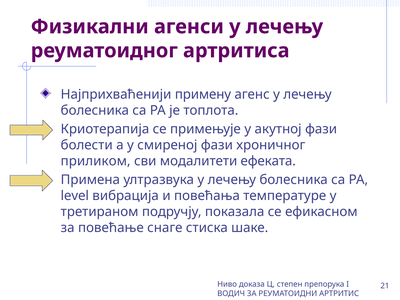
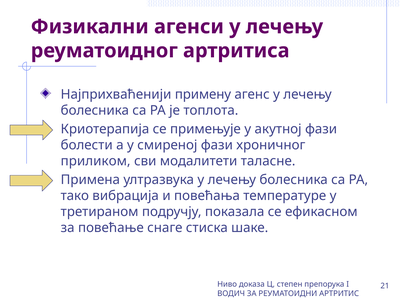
ефеката: ефеката -> таласне (268, 161)
level: level -> тако (75, 196)
